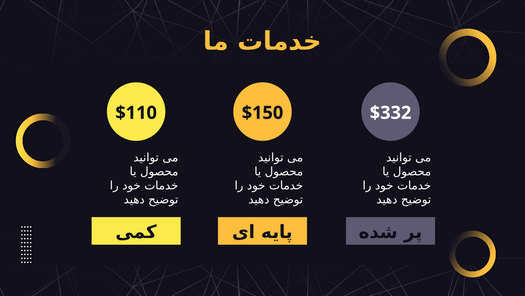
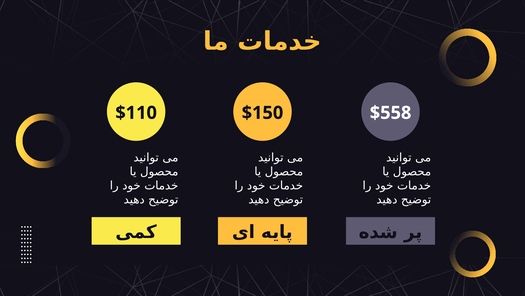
$332: $332 -> $558 (391, 113)
